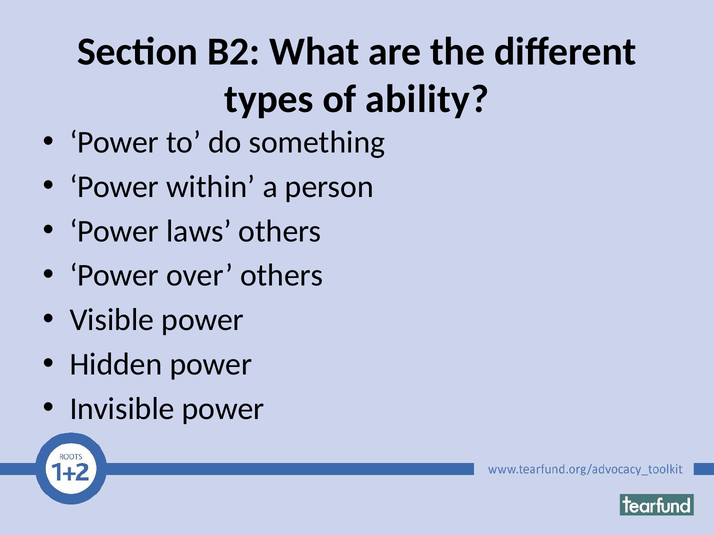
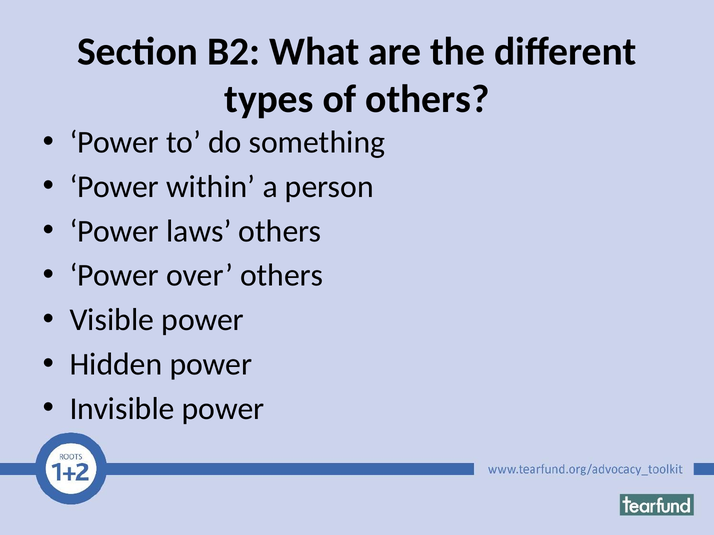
of ability: ability -> others (427, 99)
